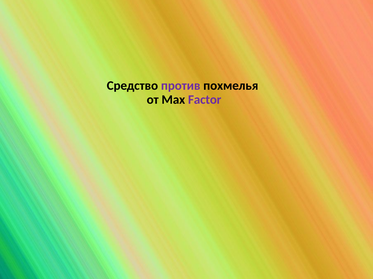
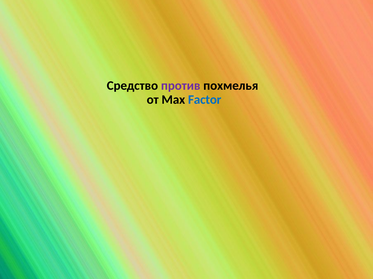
Factor colour: purple -> blue (205, 100)
